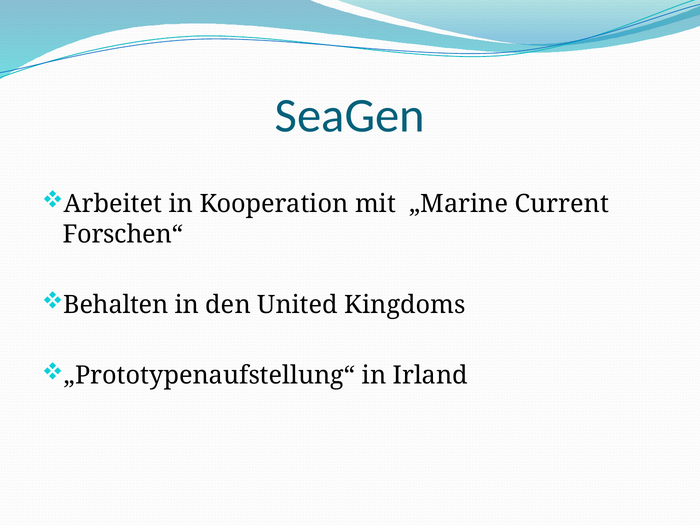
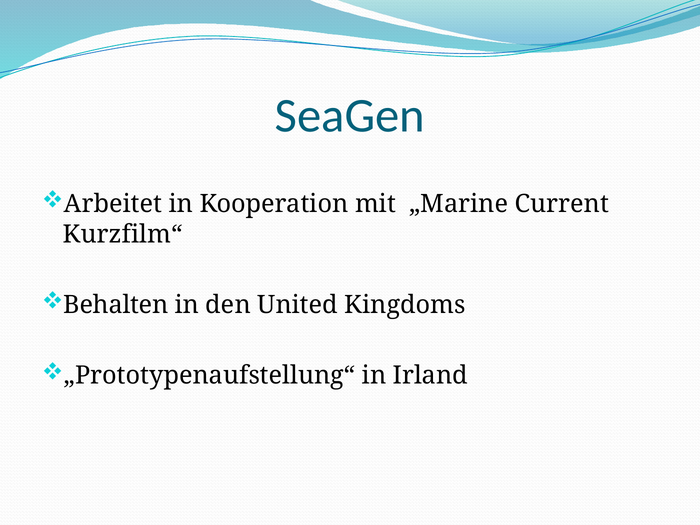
Forschen“: Forschen“ -> Kurzfilm“ (123, 234)
